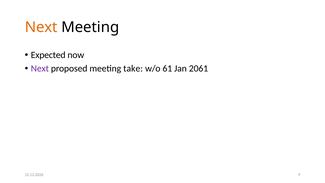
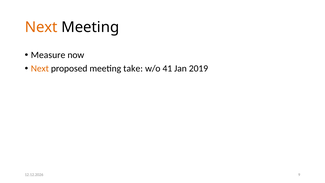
Expected: Expected -> Measure (48, 55)
Next colour: purple -> orange (40, 69)
61: 61 -> 41 (167, 69)
2061: 2061 -> 2019 (198, 69)
